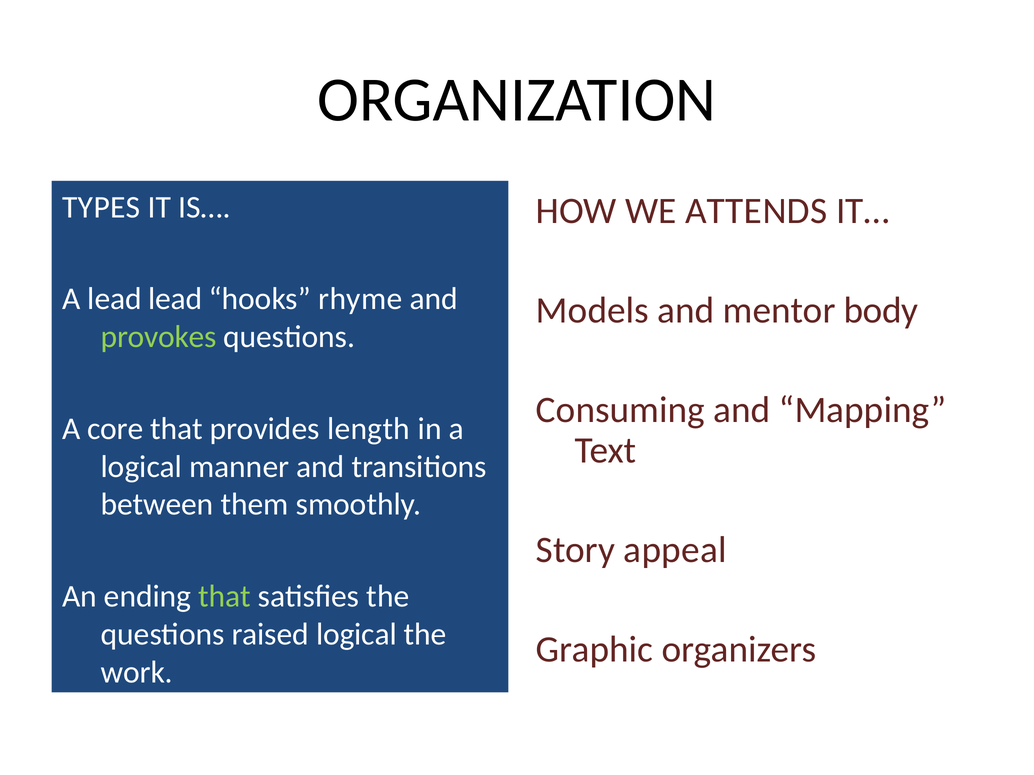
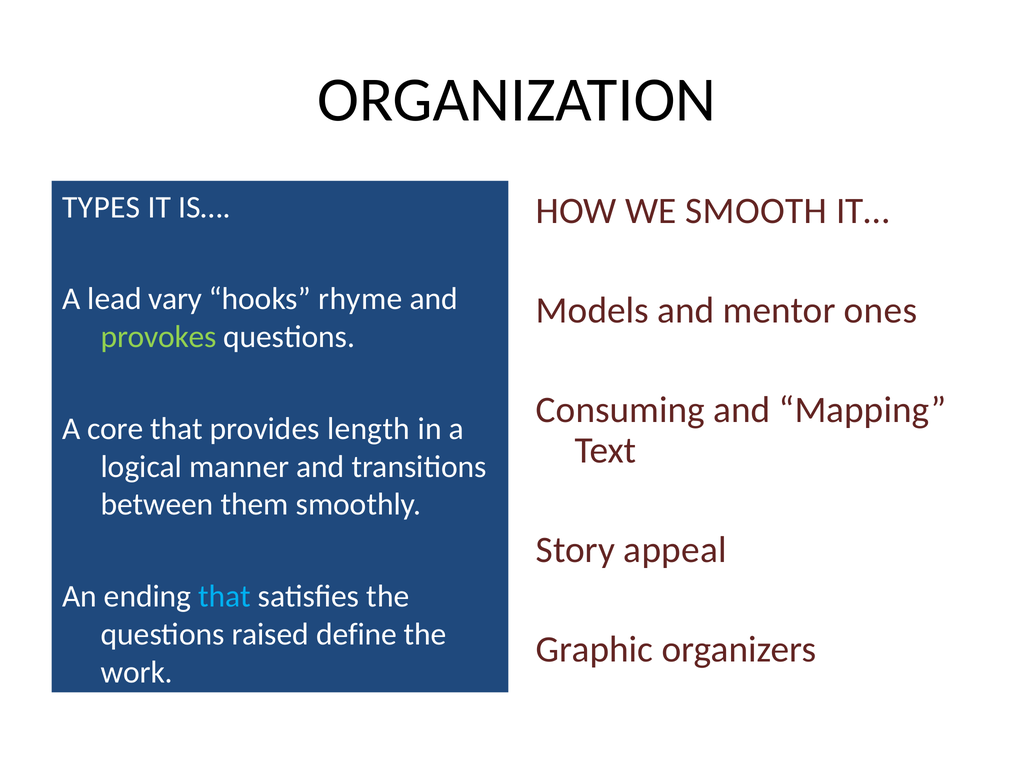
ATTENDS: ATTENDS -> SMOOTH (756, 211)
lead lead: lead -> vary (175, 299)
body: body -> ones (881, 311)
that colour: light green -> light blue (225, 597)
raised logical: logical -> define (356, 635)
